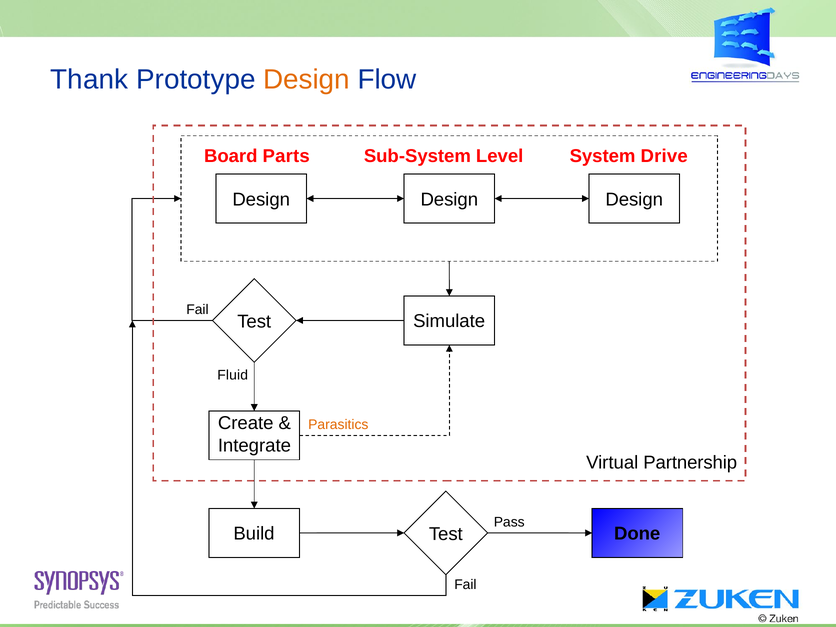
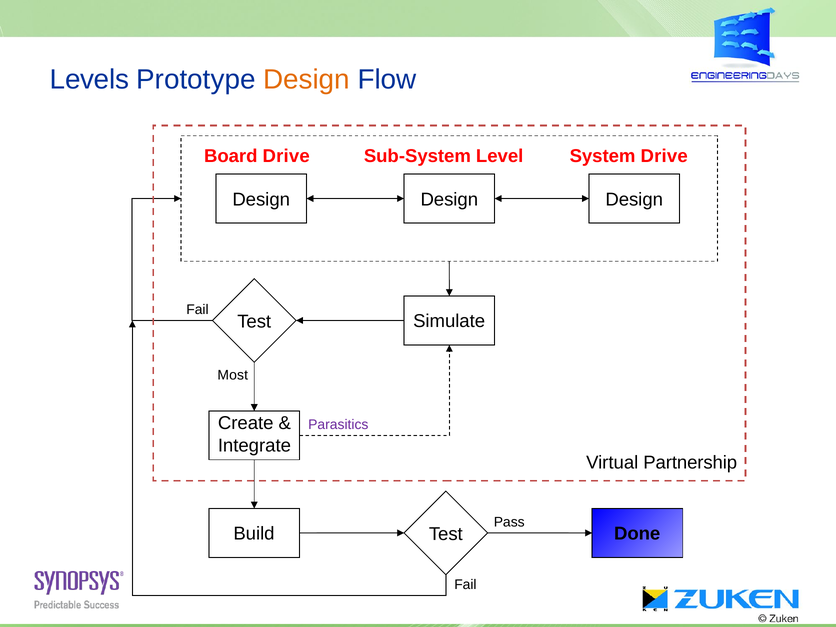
Thank: Thank -> Levels (89, 79)
Board Parts: Parts -> Drive (286, 156)
Fluid: Fluid -> Most (233, 375)
Parasitics colour: orange -> purple (338, 424)
